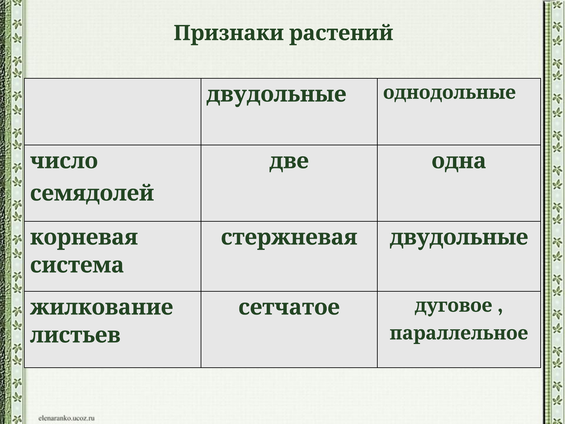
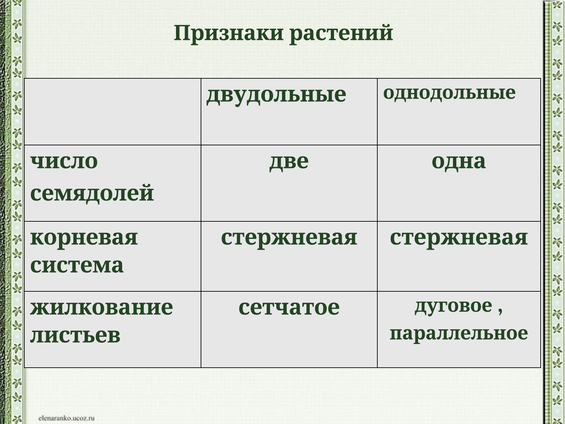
стержневая двудольные: двудольные -> стержневая (459, 237)
